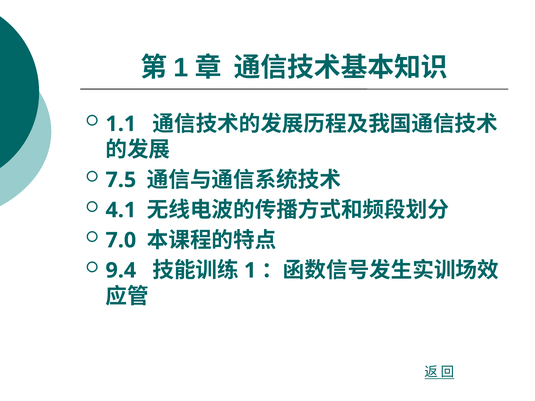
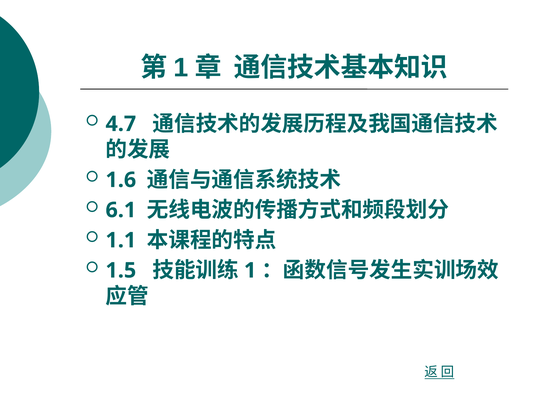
1.1: 1.1 -> 4.7 (121, 124)
7.5: 7.5 -> 1.6 (121, 180)
4.1: 4.1 -> 6.1 (121, 210)
7.0: 7.0 -> 1.1 (121, 240)
9.4: 9.4 -> 1.5 (121, 271)
